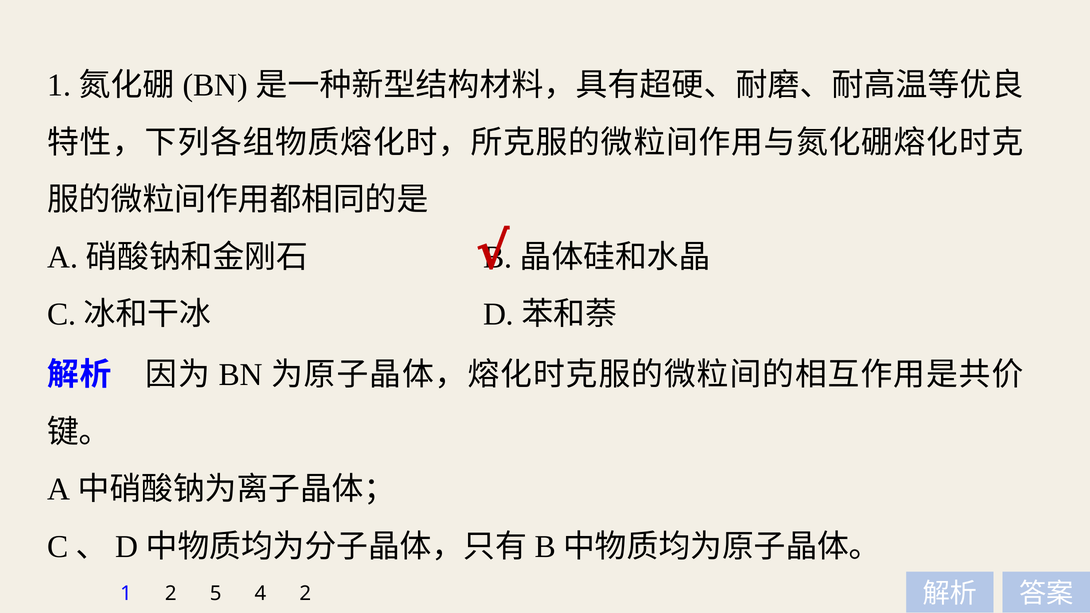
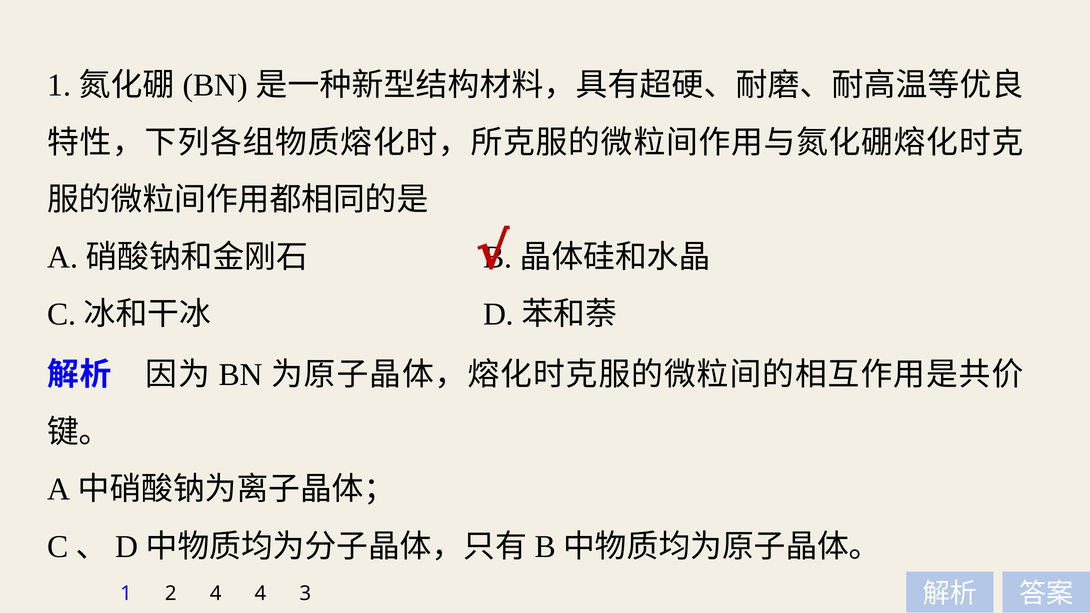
2 5: 5 -> 4 (216, 594)
4 2: 2 -> 3 (305, 594)
